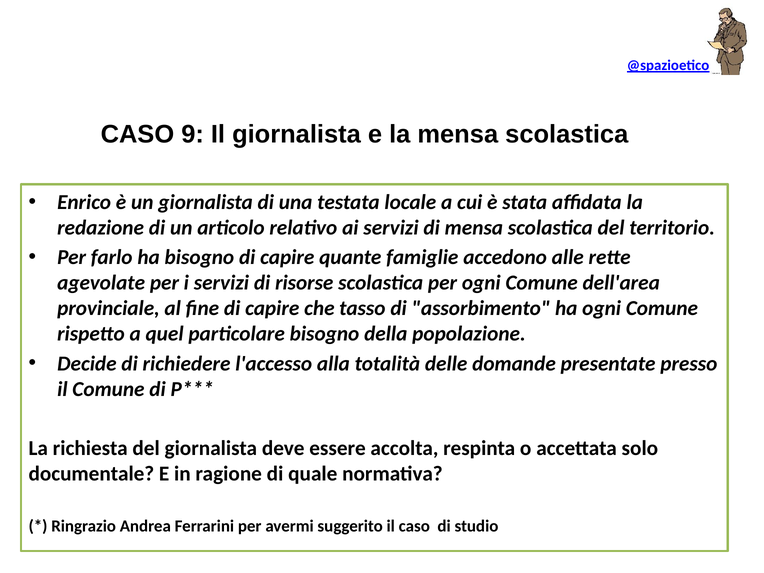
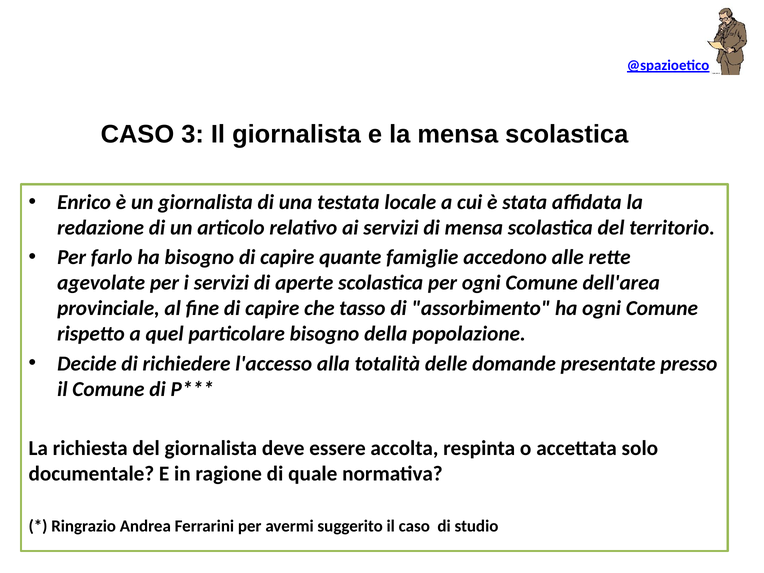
9: 9 -> 3 (193, 134)
risorse: risorse -> aperte (304, 283)
